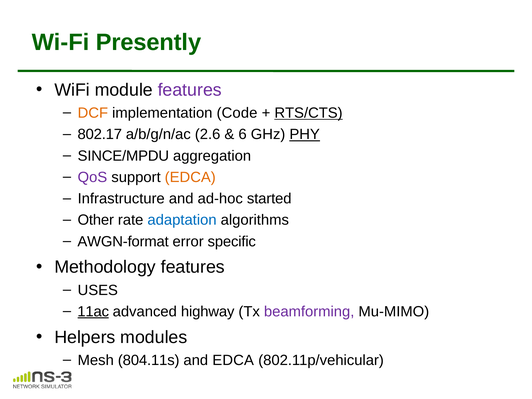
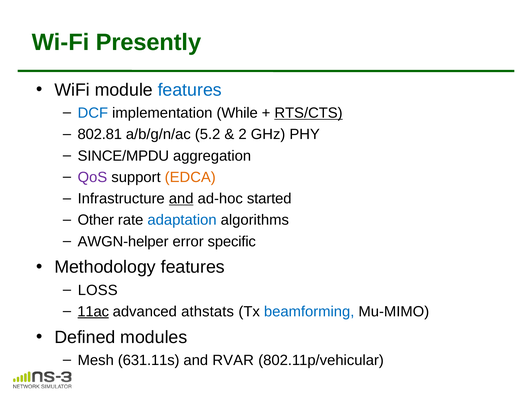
features colour: purple -> blue (190, 90)
DCF colour: orange -> blue (93, 113)
Code: Code -> While (237, 113)
802.17: 802.17 -> 802.81 (100, 134)
2.6: 2.6 -> 5.2 (208, 134)
6: 6 -> 2 (243, 134)
PHY underline: present -> none (305, 134)
and underline: none -> present (181, 199)
AWGN-format: AWGN-format -> AWGN-helper (123, 242)
USES: USES -> LOSS (98, 290)
highway: highway -> athstats (208, 312)
beamforming colour: purple -> blue (309, 312)
Helpers: Helpers -> Defined (85, 337)
804.11s: 804.11s -> 631.11s (149, 360)
and EDCA: EDCA -> RVAR (233, 360)
